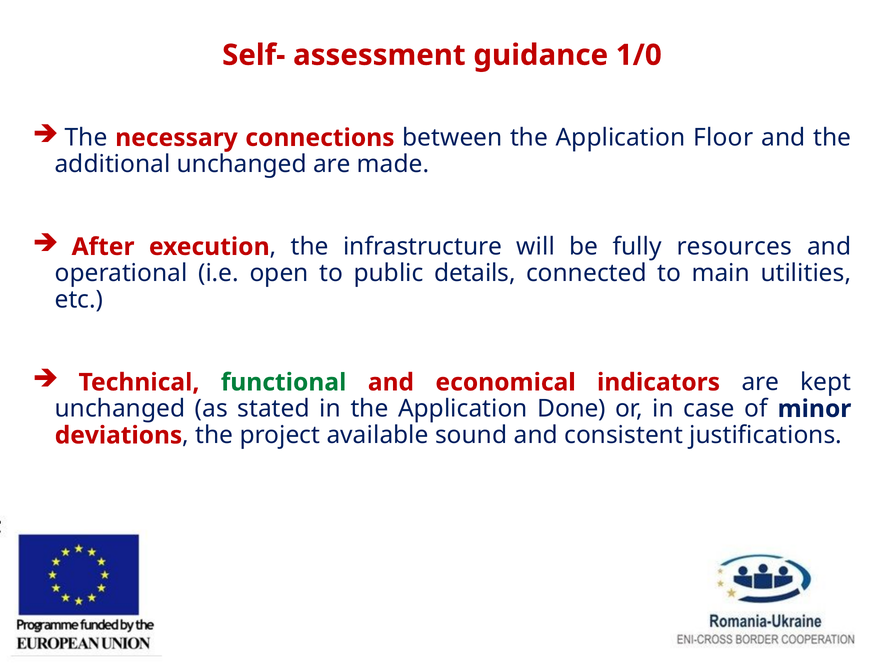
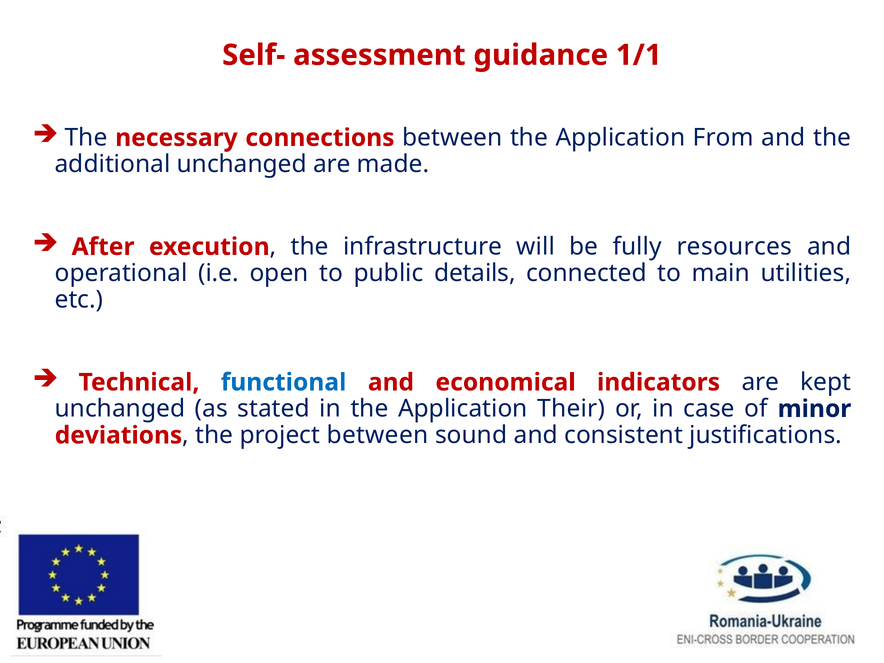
1/0: 1/0 -> 1/1 (639, 55)
Floor: Floor -> From (723, 138)
functional colour: green -> blue (284, 382)
Done: Done -> Their (571, 409)
project available: available -> between (378, 435)
